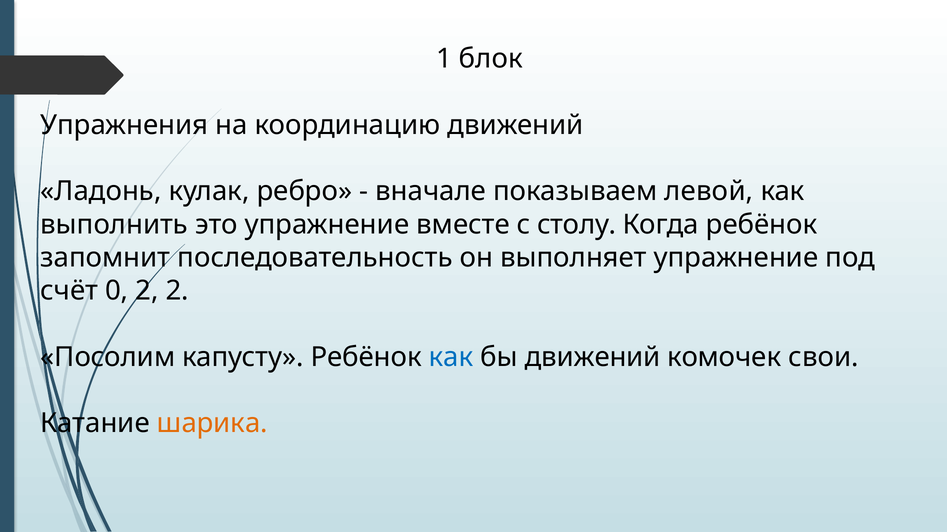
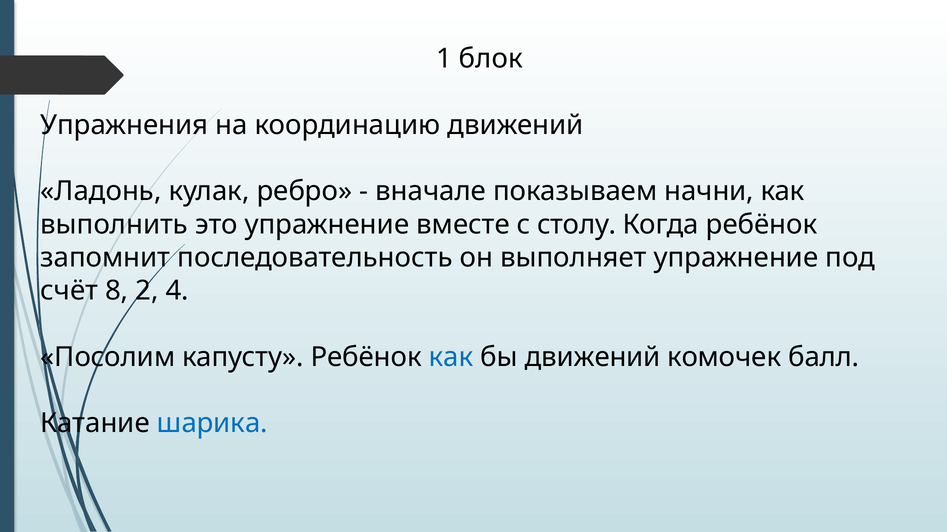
левой: левой -> начни (709, 192)
0: 0 -> 8 (117, 291)
2 2: 2 -> 4 (177, 291)
свои: свои -> балл (824, 357)
шарика colour: orange -> blue (212, 424)
